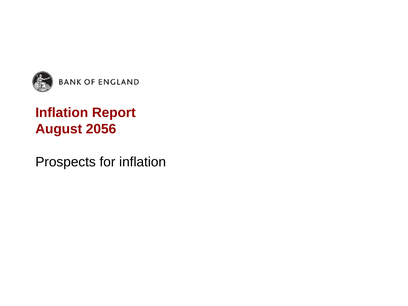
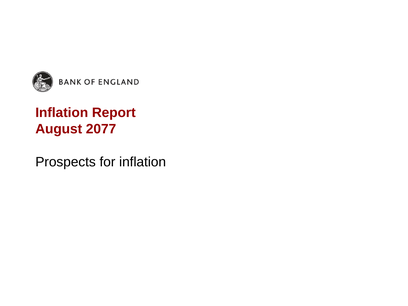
2056: 2056 -> 2077 (101, 129)
